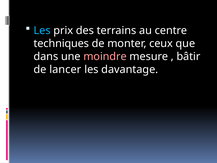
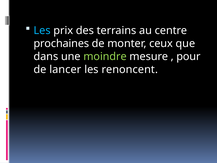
techniques: techniques -> prochaines (61, 43)
moindre colour: pink -> light green (105, 56)
bâtir: bâtir -> pour (188, 56)
davantage: davantage -> renoncent (130, 69)
